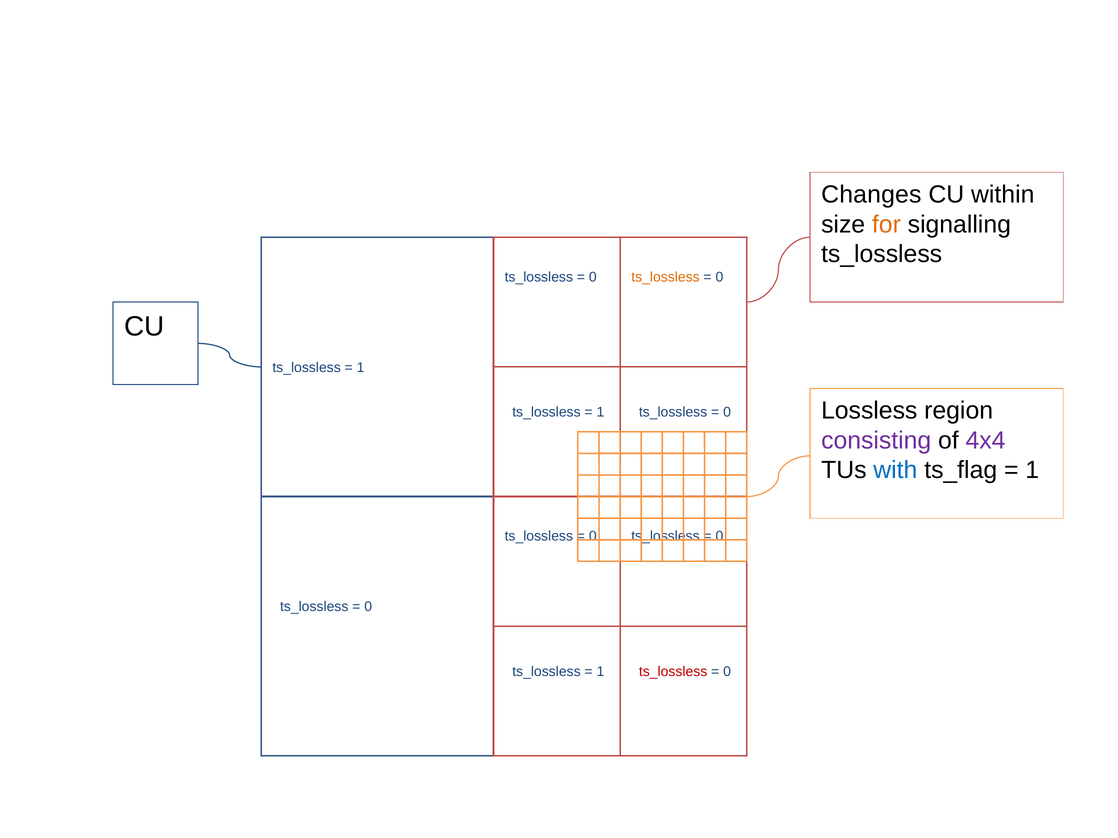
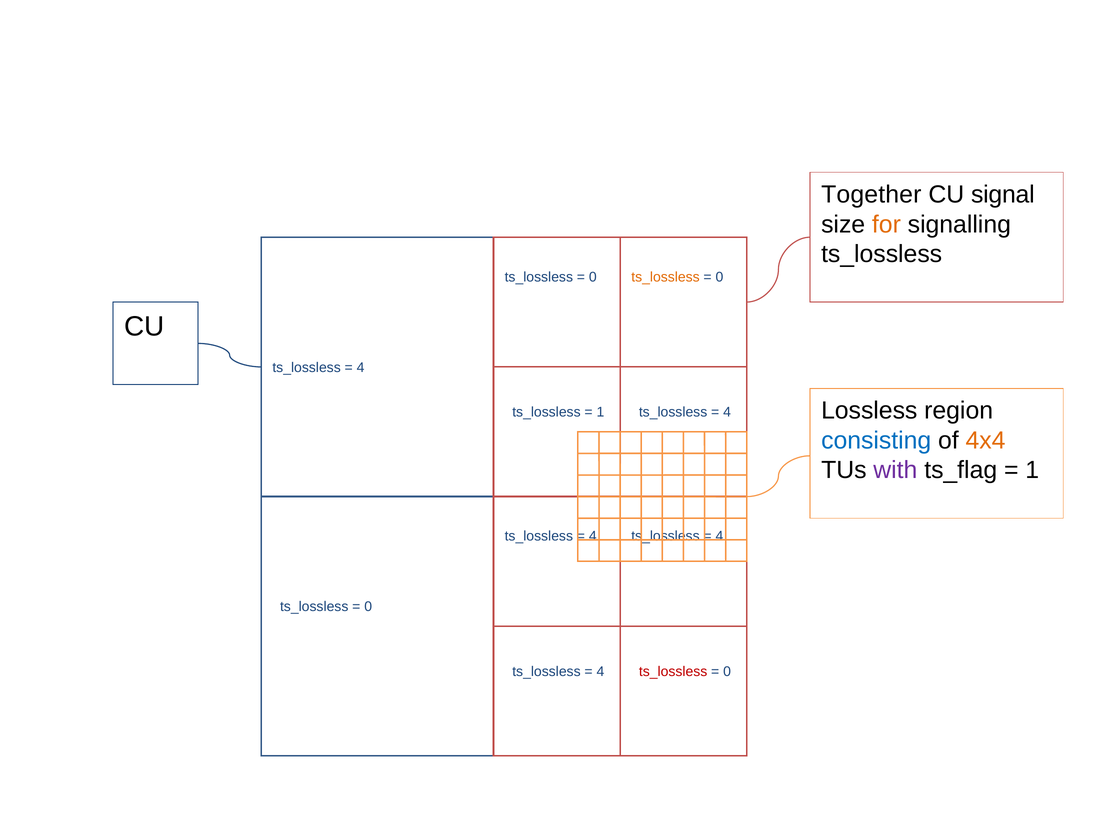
Changes: Changes -> Together (871, 195)
within: within -> signal (1003, 195)
1: 1 -> 4 (361, 368)
0: 0 -> 4 (727, 412)
consisting colour: purple -> blue (876, 441)
4x4 colour: purple -> orange (986, 441)
with colour: blue -> purple (895, 471)
0: 0 -> 4 (593, 537)
0: 0 -> 4 (719, 537)
1: 1 -> 4 (600, 672)
